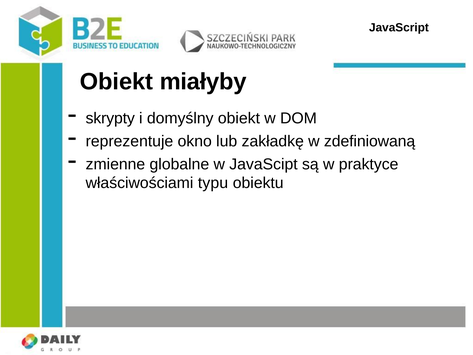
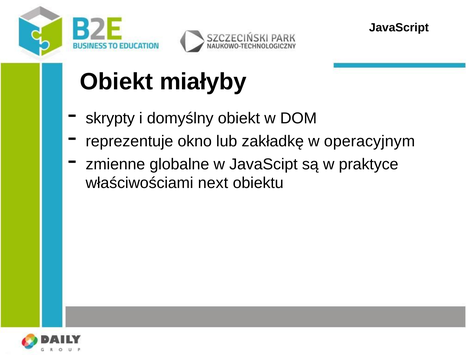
zdefiniowaną: zdefiniowaną -> operacyjnym (369, 141)
typu: typu -> next (213, 183)
